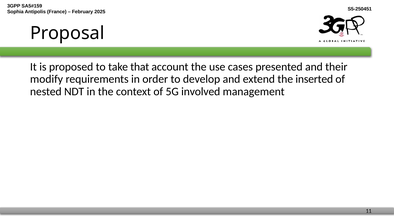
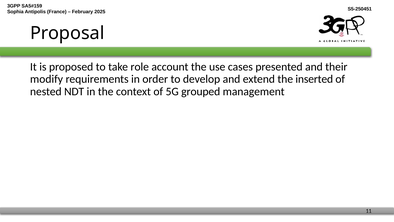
that: that -> role (140, 67)
involved: involved -> grouped (201, 91)
